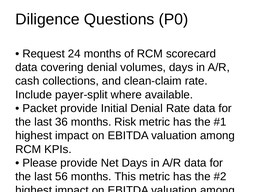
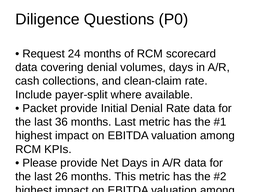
months Risk: Risk -> Last (125, 122)
56: 56 -> 26 (61, 177)
